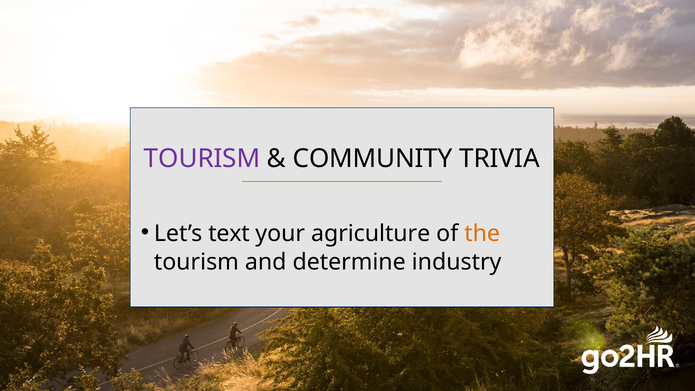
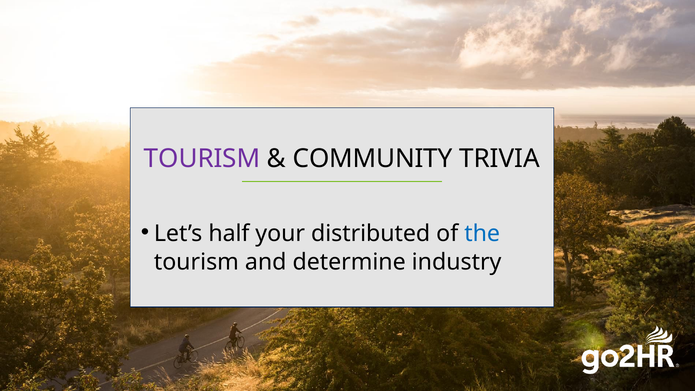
text: text -> half (229, 233)
agriculture: agriculture -> distributed (371, 233)
the colour: orange -> blue (482, 233)
